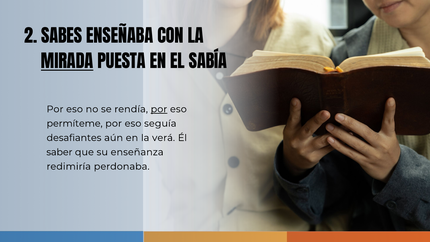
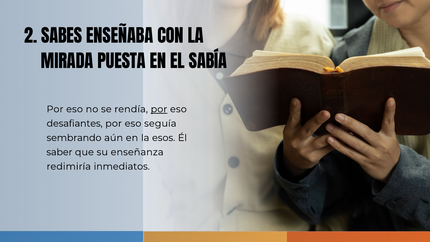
MIRADA underline: present -> none (67, 62)
permíteme: permíteme -> desafiantes (75, 123)
desafiantes: desafiantes -> sembrando (74, 138)
verá: verá -> esos (164, 138)
perdonaba: perdonaba -> inmediatos (122, 166)
